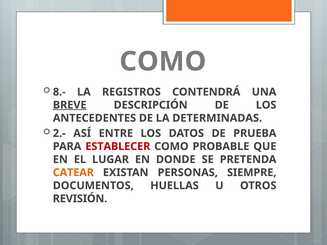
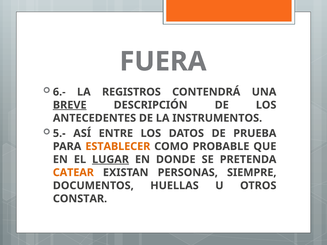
COMO: COMO -> FUERA (163, 62)
8.-: 8.- -> 6.- (59, 92)
DETERMINADAS: DETERMINADAS -> INSTRUMENTOS (217, 118)
2.-: 2.- -> 5.- (59, 133)
ESTABLECER colour: red -> orange (118, 147)
LUGAR underline: none -> present (111, 160)
REVISIÓN: REVISIÓN -> CONSTAR (80, 199)
